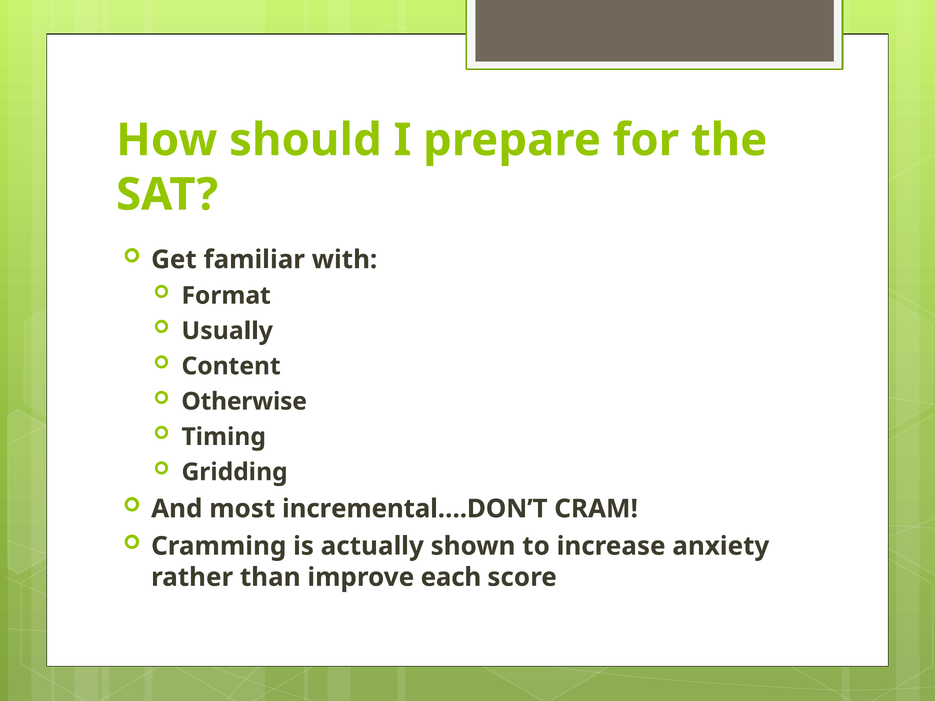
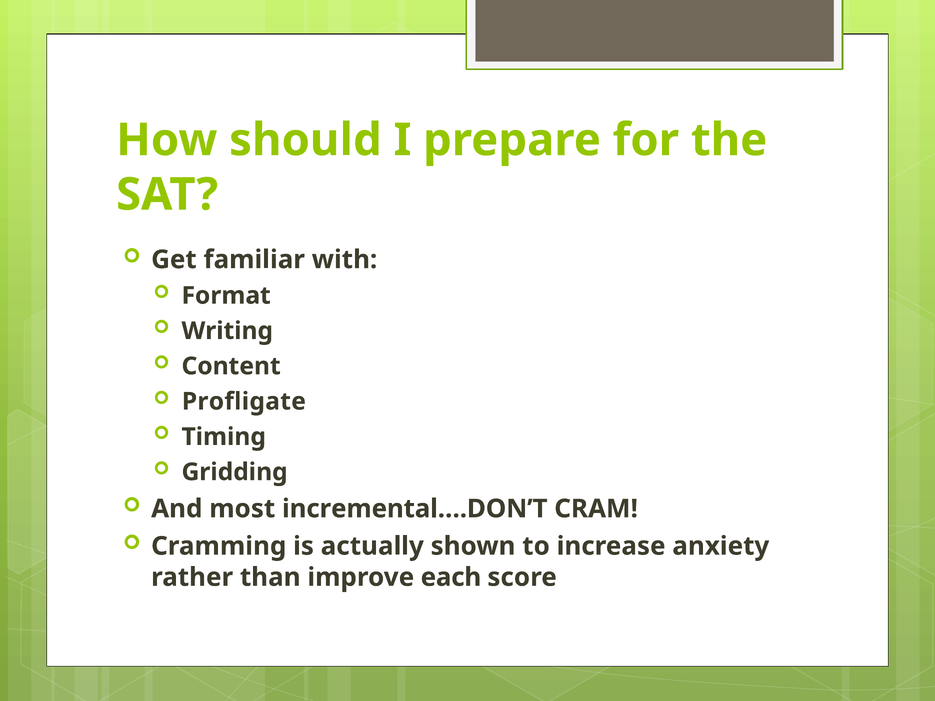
Usually: Usually -> Writing (227, 331)
Otherwise: Otherwise -> Profligate (244, 402)
